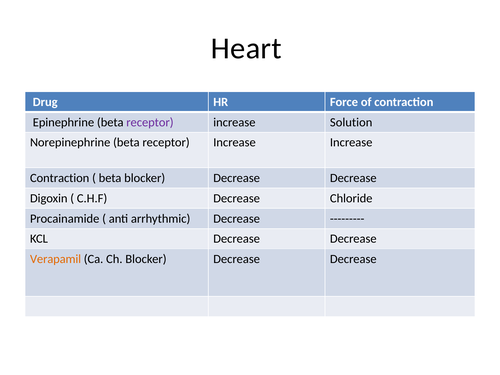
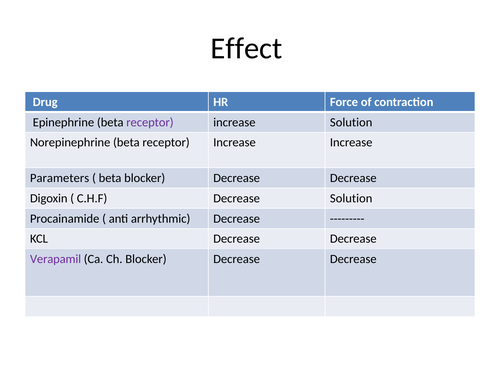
Heart: Heart -> Effect (246, 48)
Contraction: Contraction -> Parameters (60, 178)
Decrease Chloride: Chloride -> Solution (351, 198)
Verapamil colour: orange -> purple (56, 259)
